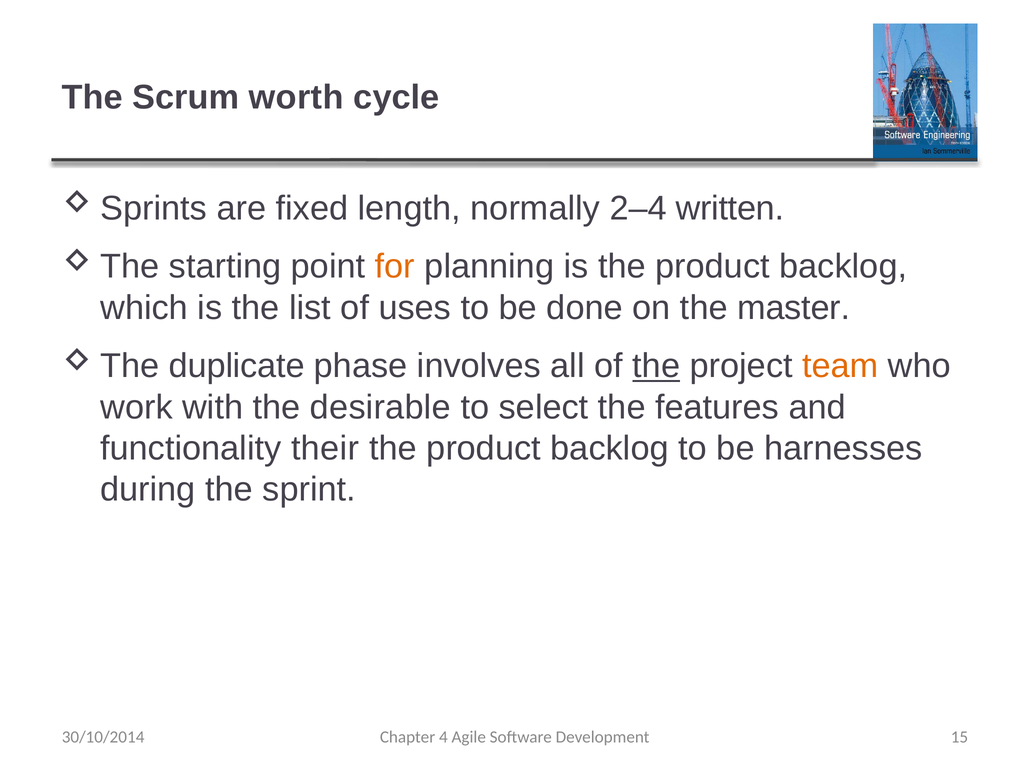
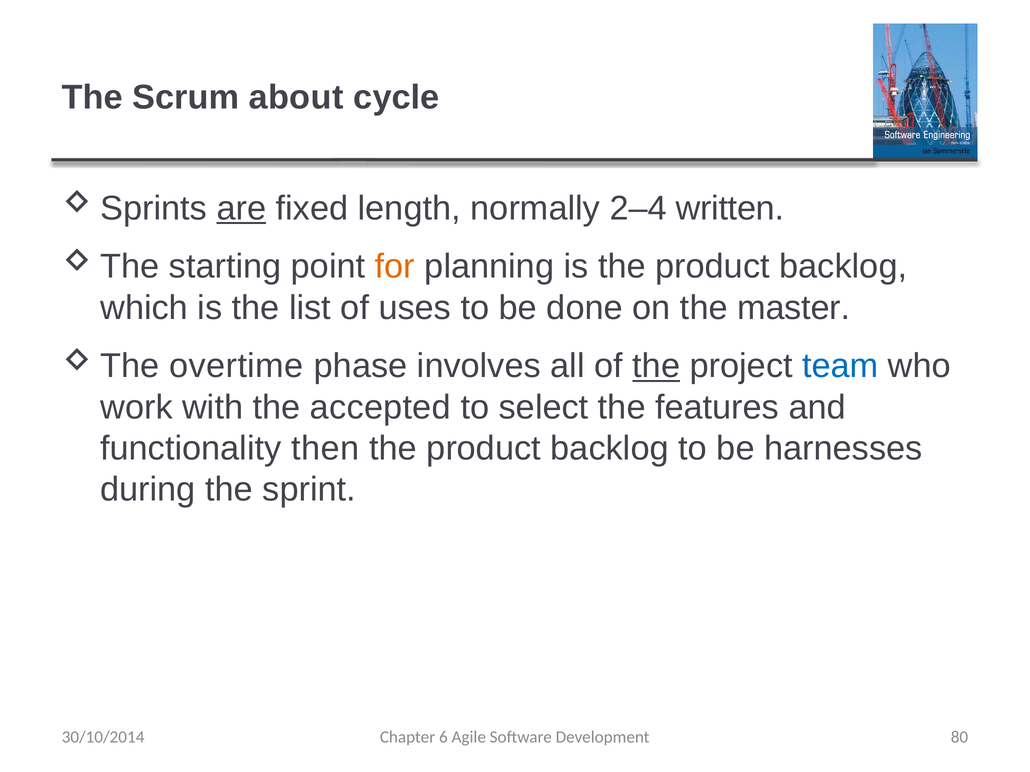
worth: worth -> about (296, 98)
are underline: none -> present (241, 208)
duplicate: duplicate -> overtime (236, 366)
team colour: orange -> blue (840, 366)
desirable: desirable -> accepted (380, 408)
their: their -> then (325, 449)
4: 4 -> 6 (443, 738)
15: 15 -> 80 (960, 738)
